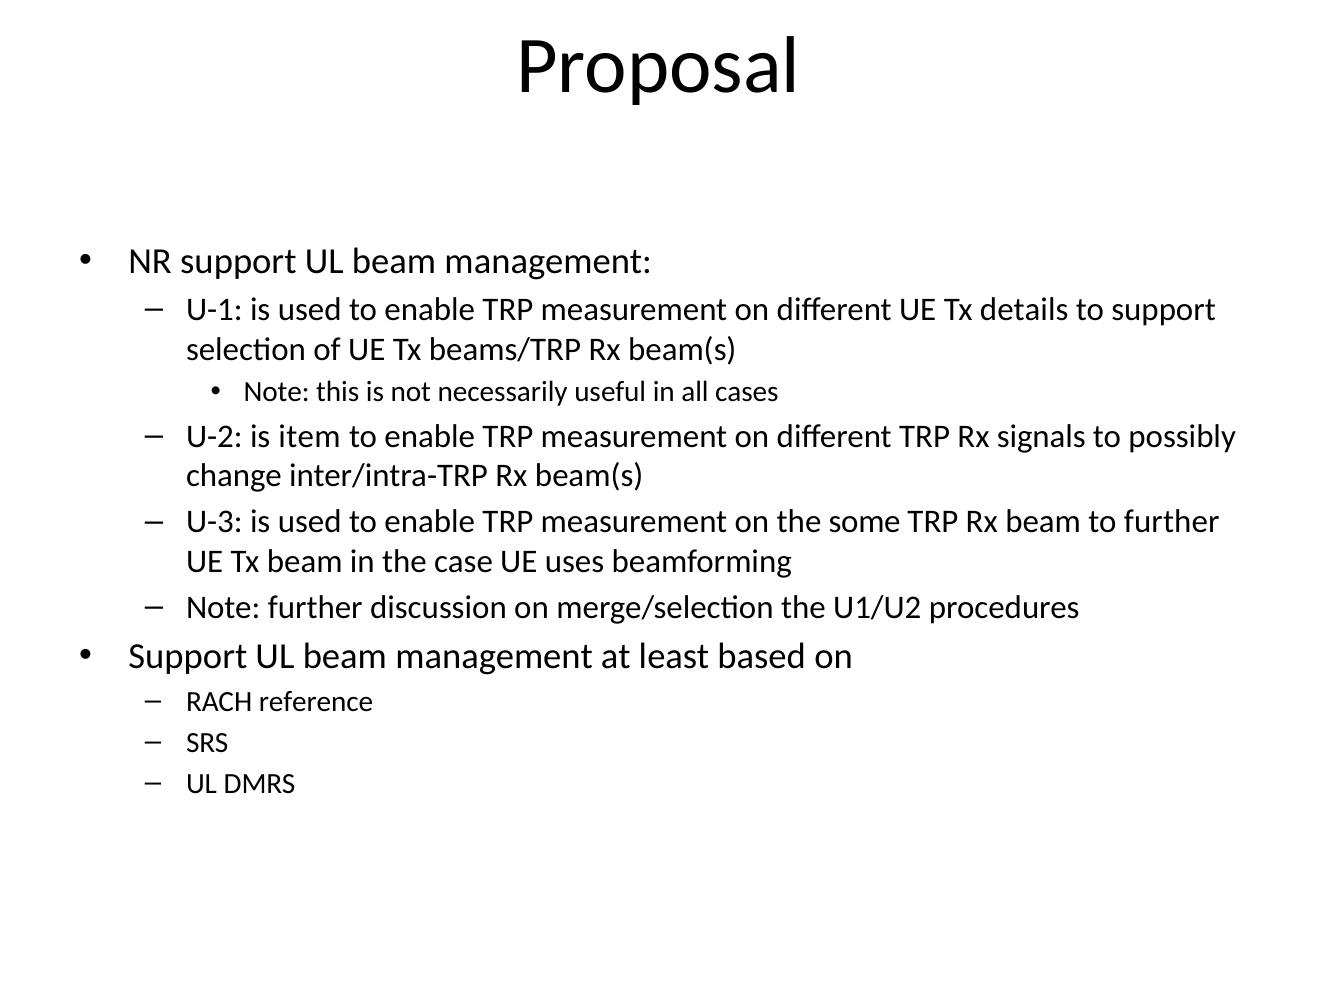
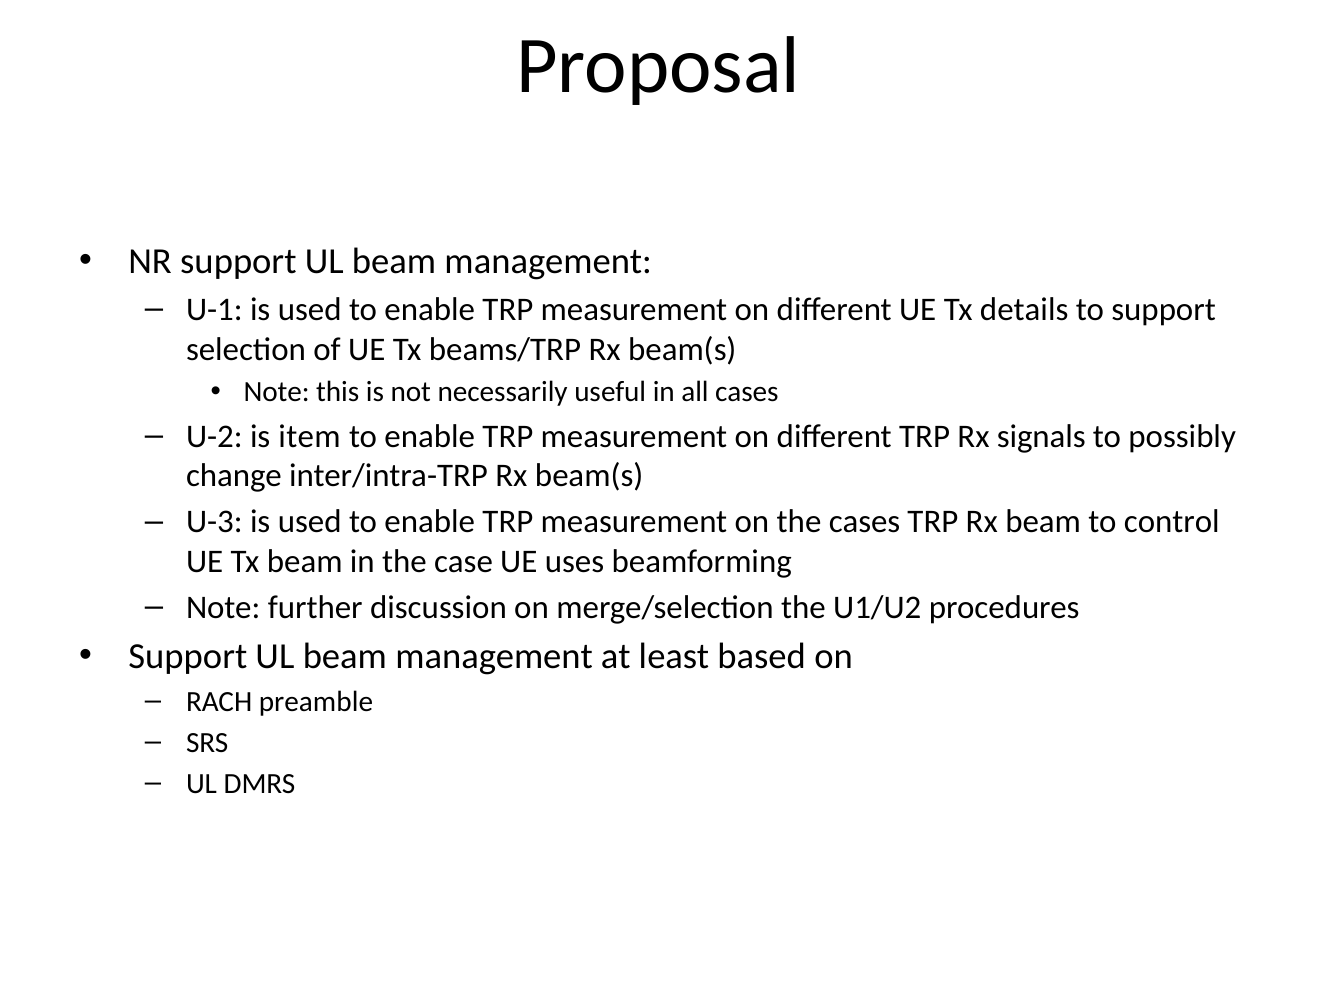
the some: some -> cases (865, 522)
to further: further -> control (1172, 522)
reference: reference -> preamble (316, 702)
